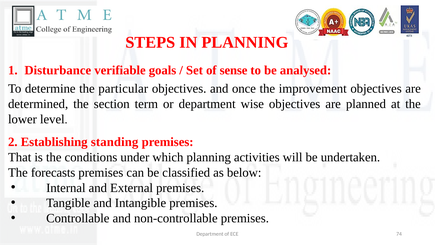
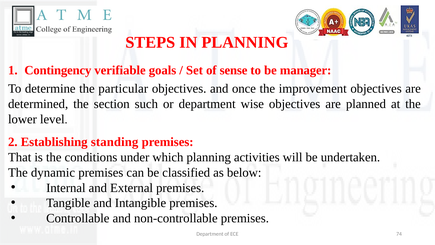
Disturbance: Disturbance -> Contingency (58, 70)
analysed: analysed -> manager (306, 70)
term: term -> such (146, 104)
forecasts: forecasts -> dynamic (53, 172)
